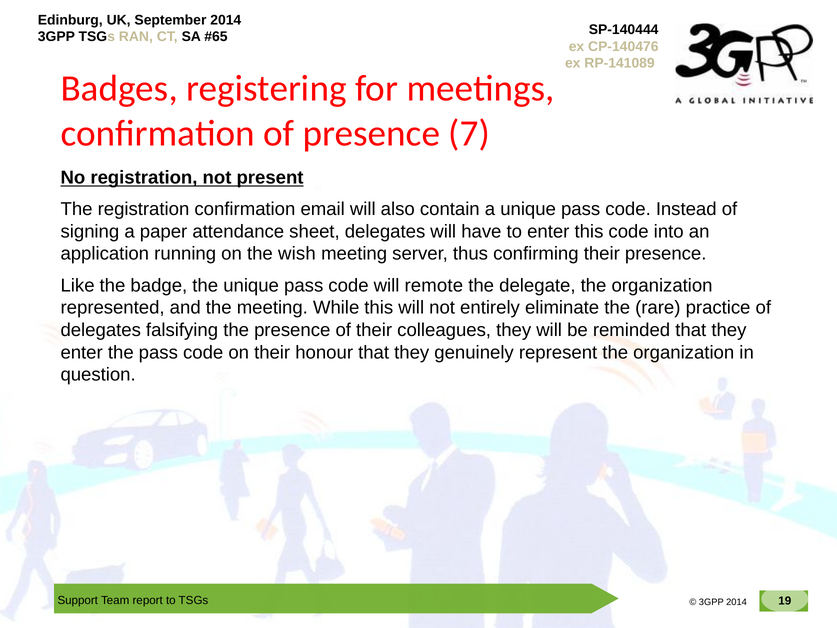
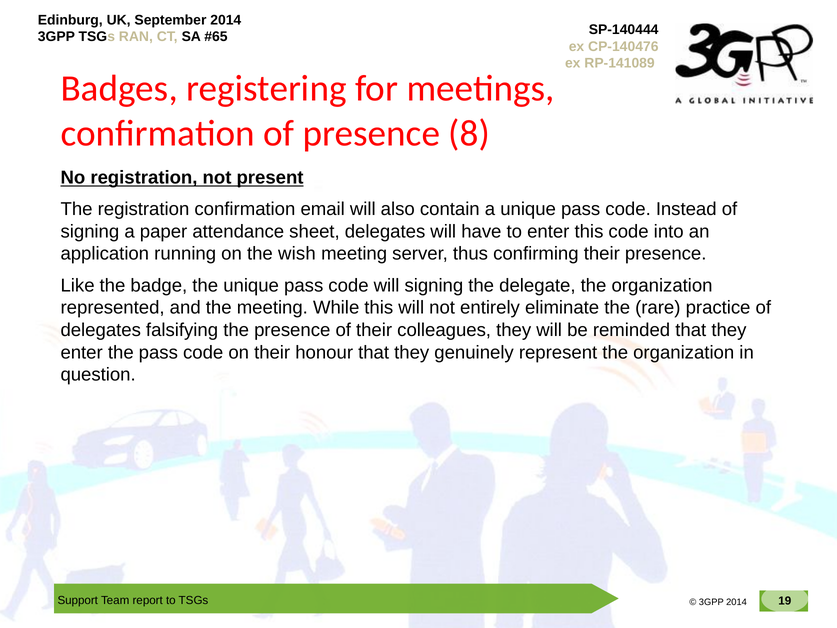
7: 7 -> 8 (469, 133)
will remote: remote -> signing (434, 285)
